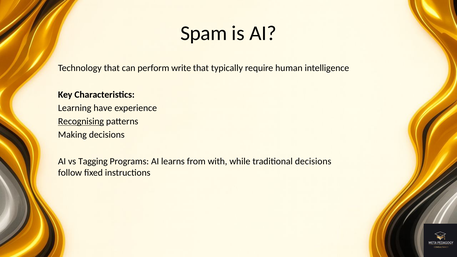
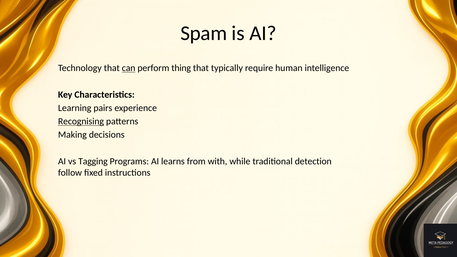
can underline: none -> present (129, 68)
write: write -> thing (181, 68)
have: have -> pairs (103, 108)
traditional decisions: decisions -> detection (313, 161)
